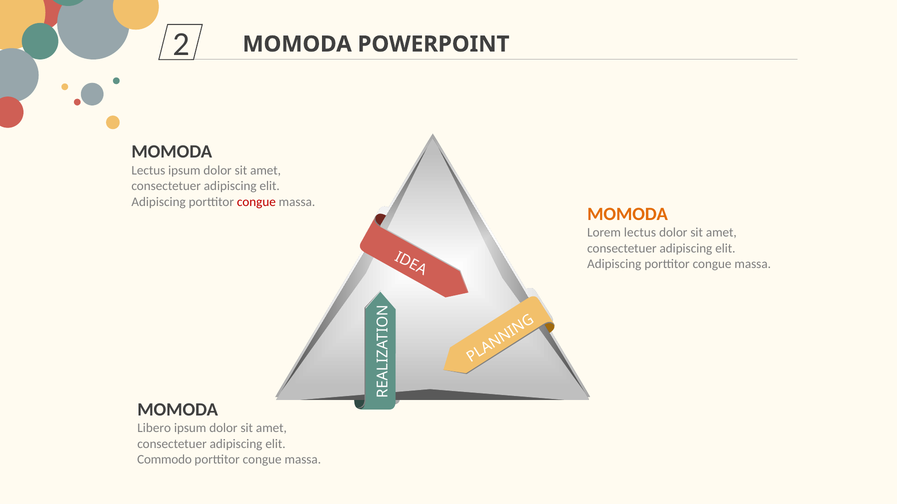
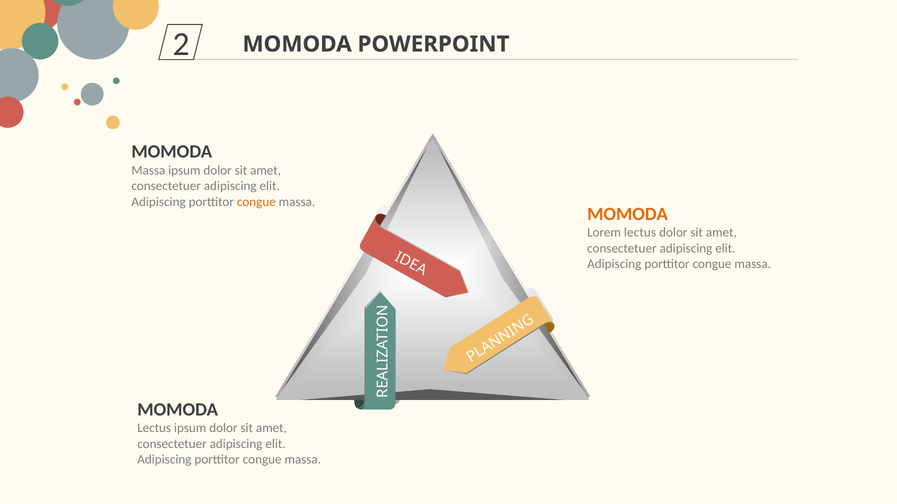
Lectus: Lectus -> Massa (148, 171)
congue colour: red -> orange (256, 202)
Libero: Libero -> Lectus (154, 429)
Commodo: Commodo -> Adipiscing (164, 460)
